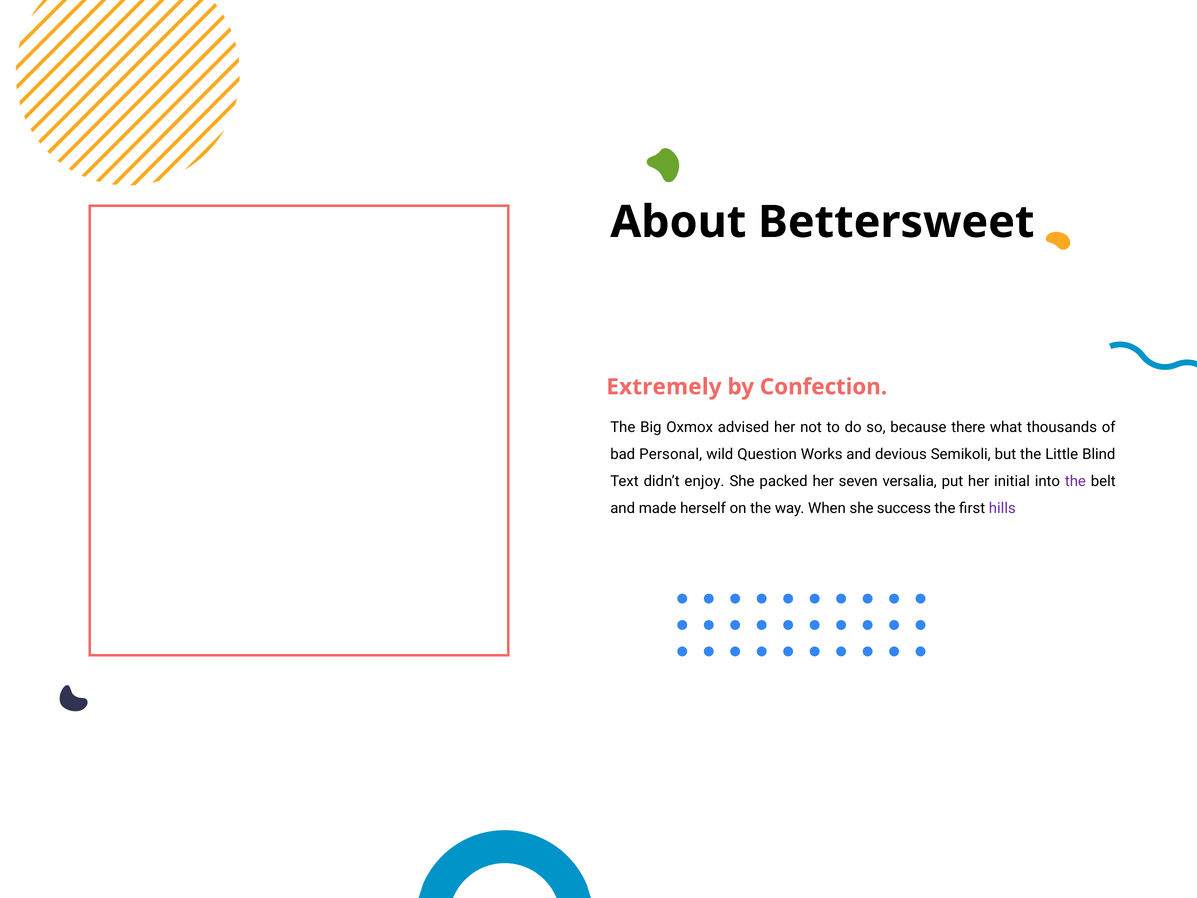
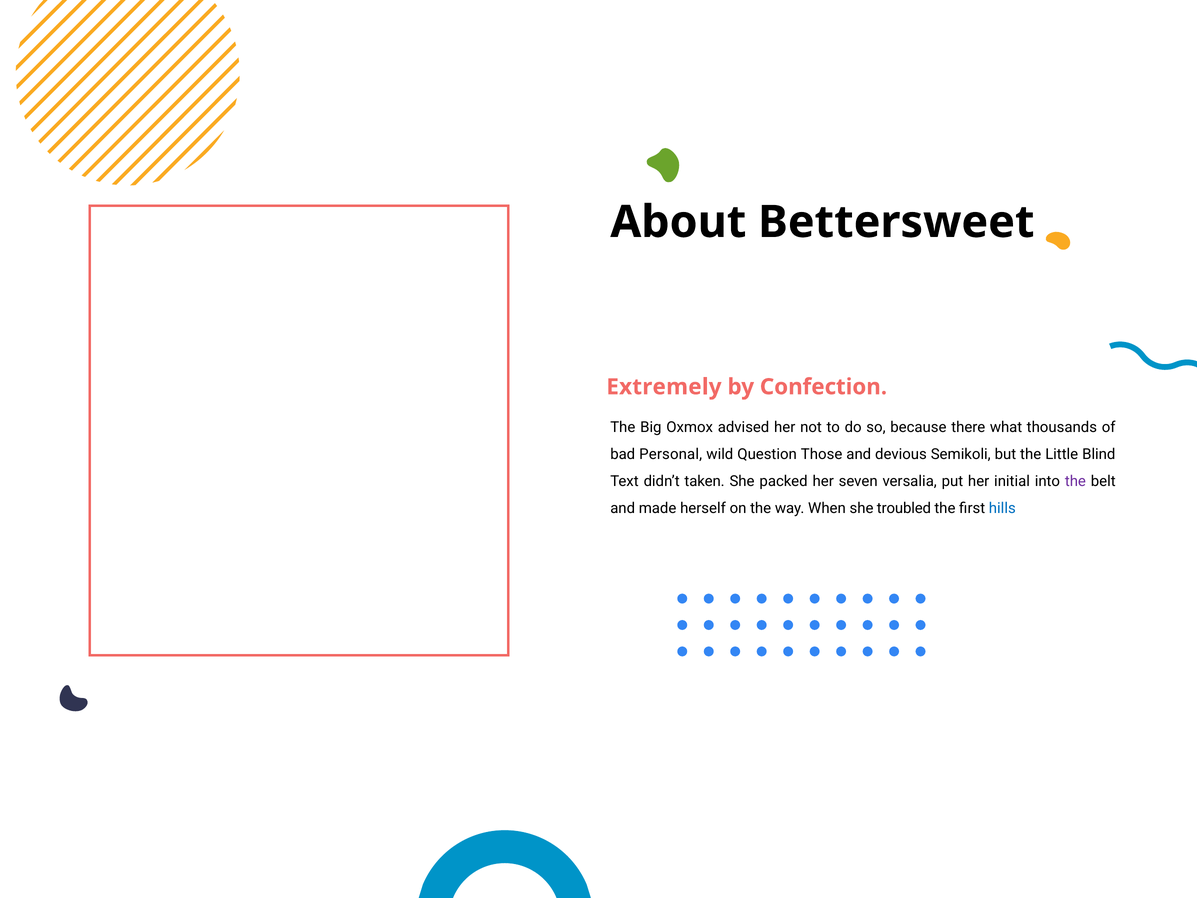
Works: Works -> Those (822, 454)
enjoy: enjoy -> taken (705, 481)
success: success -> troubled (904, 508)
hills colour: purple -> blue (1002, 508)
